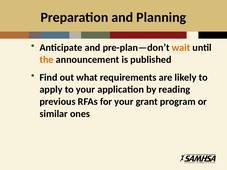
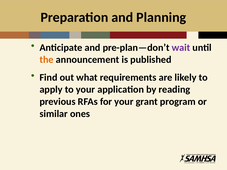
wait colour: orange -> purple (181, 48)
